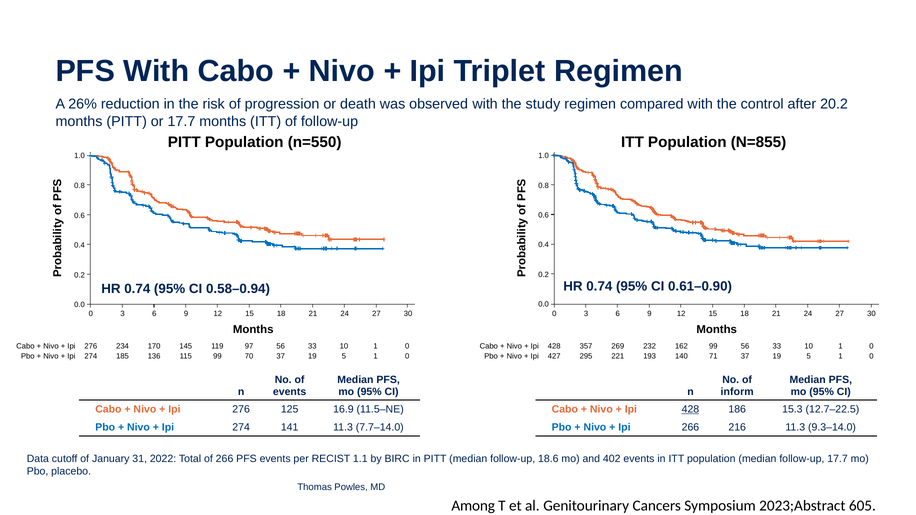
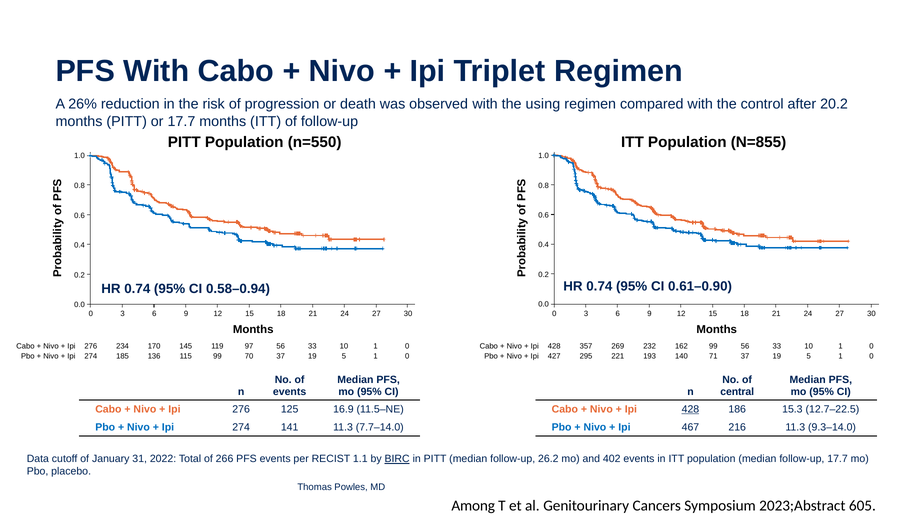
study: study -> using (543, 104)
inform: inform -> central (737, 392)
Ipi 266: 266 -> 467 (690, 427)
BIRC underline: none -> present (397, 459)
18.6: 18.6 -> 26.2 (548, 459)
